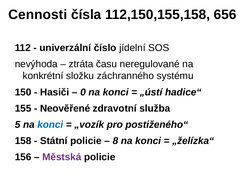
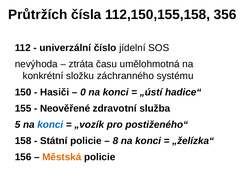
Cennosti: Cennosti -> Průtržích (38, 15)
656: 656 -> 356 (225, 15)
neregulované: neregulované -> umělohmotná (150, 64)
Městská colour: purple -> orange (62, 157)
